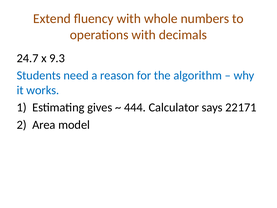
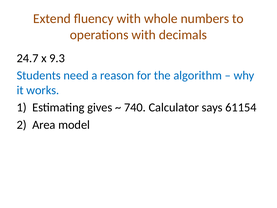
444: 444 -> 740 (135, 107)
22171: 22171 -> 61154 (241, 107)
